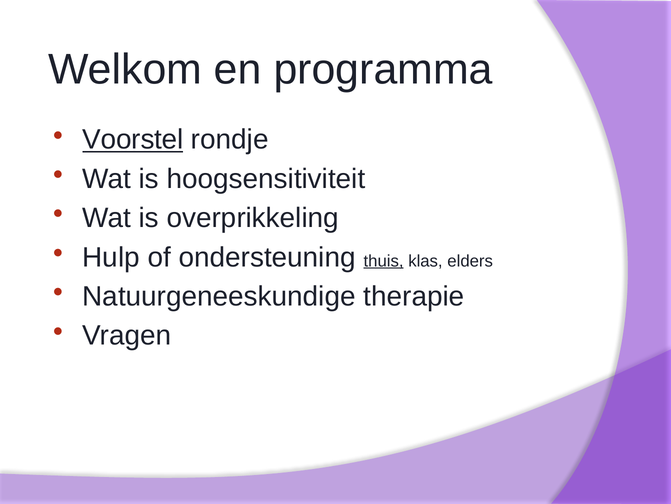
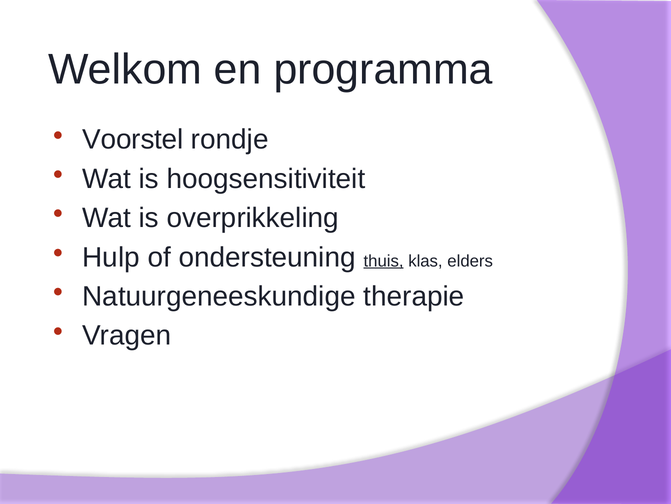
Voorstel underline: present -> none (133, 139)
